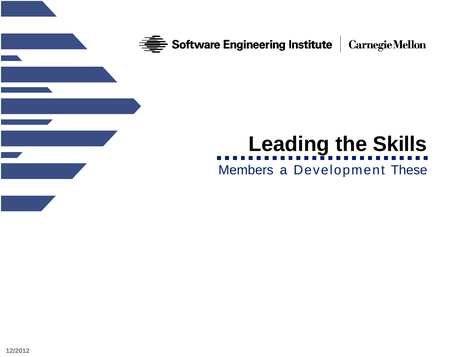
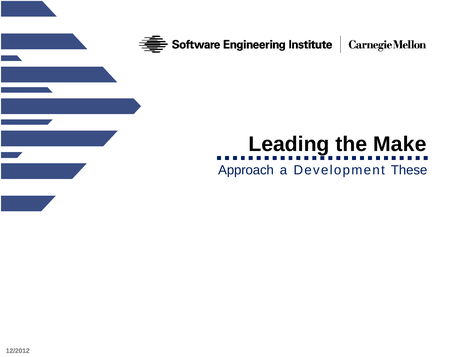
Skills: Skills -> Make (400, 144)
Members: Members -> Approach (246, 170)
